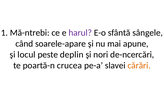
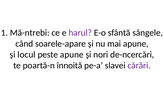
peste deplin: deplin -> apune (72, 55)
crucea: crucea -> înnoită (70, 66)
cărări colour: orange -> purple (139, 66)
